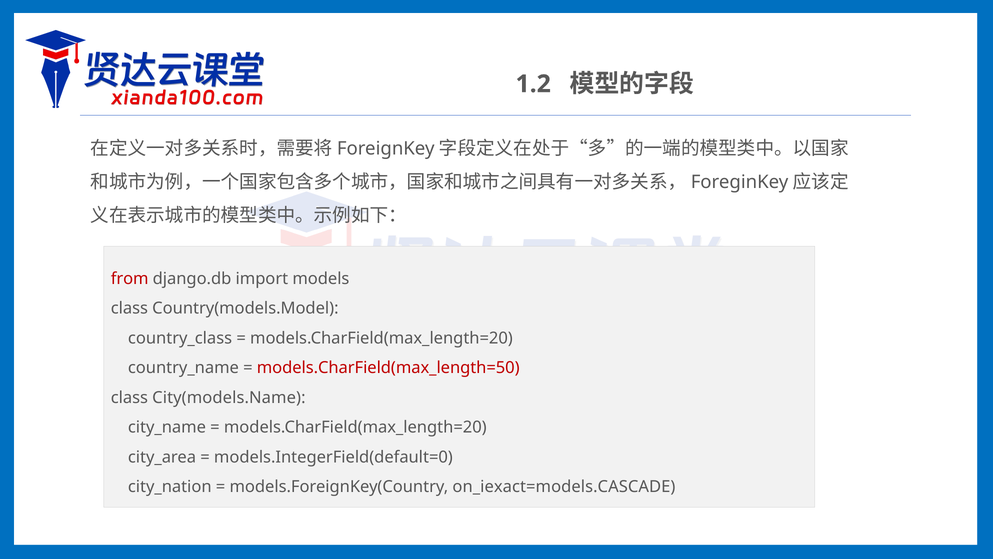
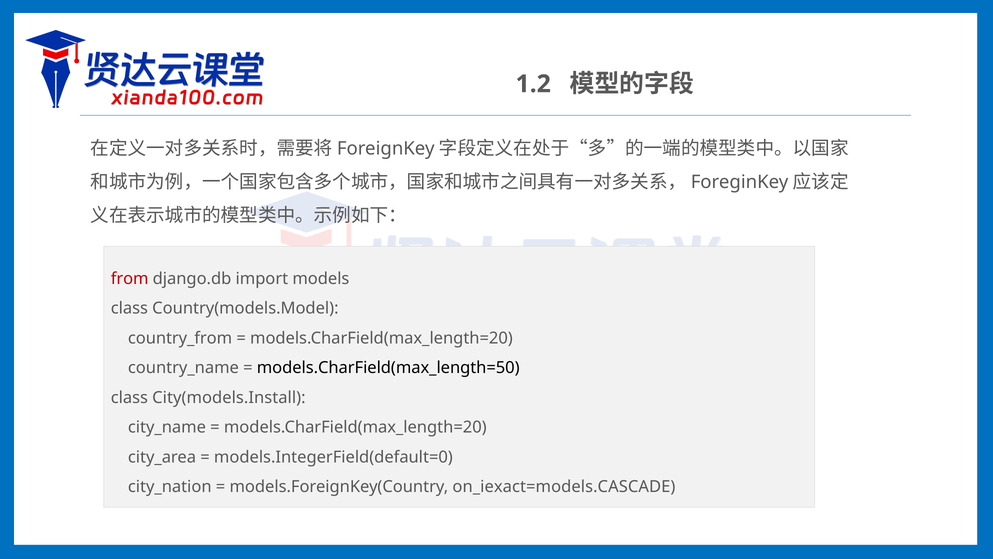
country_class: country_class -> country_from (180, 338)
models.CharField(max_length=50 colour: red -> black (388, 368)
City(models.Name: City(models.Name -> City(models.Install (229, 398)
